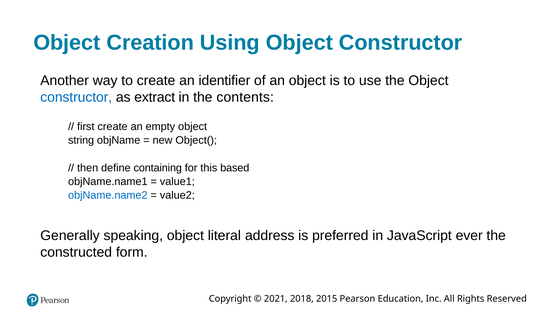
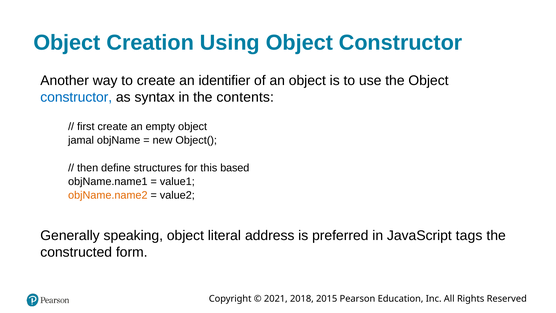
extract: extract -> syntax (155, 97)
string: string -> jamal (81, 140)
containing: containing -> structures (158, 168)
objName.name2 colour: blue -> orange (108, 195)
ever: ever -> tags (469, 236)
